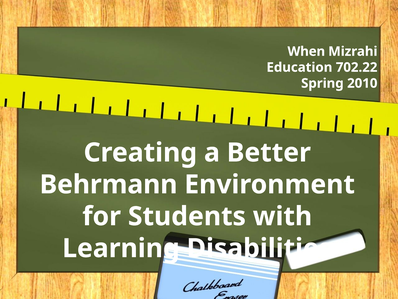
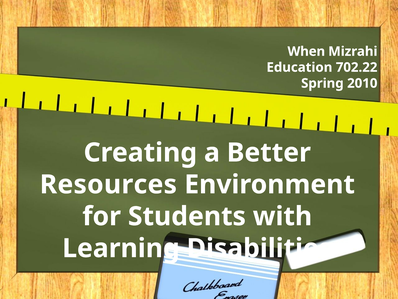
Behrmann: Behrmann -> Resources (108, 184)
